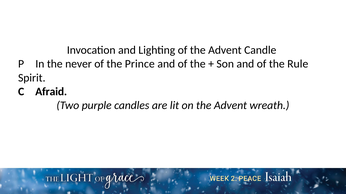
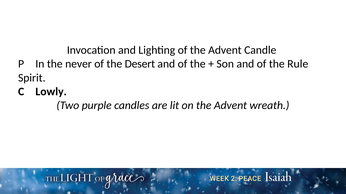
Prince: Prince -> Desert (140, 64)
Afraid: Afraid -> Lowly (51, 92)
